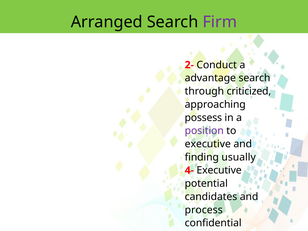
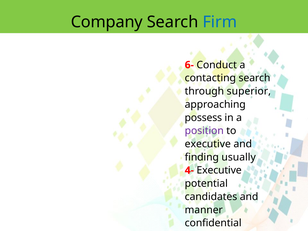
Arranged: Arranged -> Company (107, 22)
Firm colour: purple -> blue (220, 22)
2-: 2- -> 6- (189, 65)
advantage: advantage -> contacting (210, 78)
criticized: criticized -> superior (249, 91)
process: process -> manner (204, 210)
